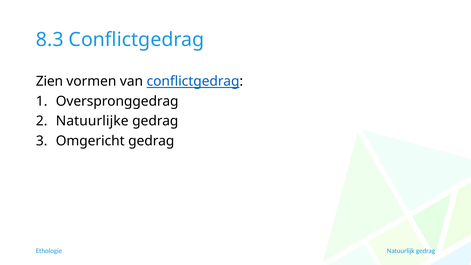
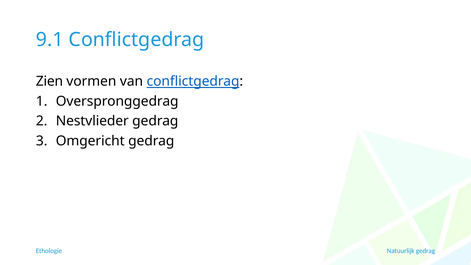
8.3: 8.3 -> 9.1 (50, 40)
Natuurlijke: Natuurlijke -> Nestvlieder (92, 121)
